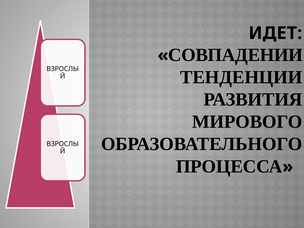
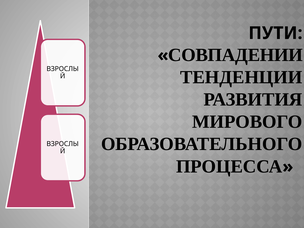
ИДЕТ: ИДЕТ -> ПУТИ (275, 33)
